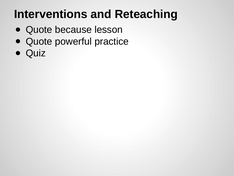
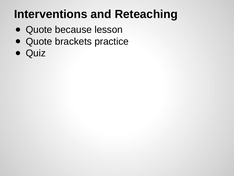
powerful: powerful -> brackets (73, 41)
